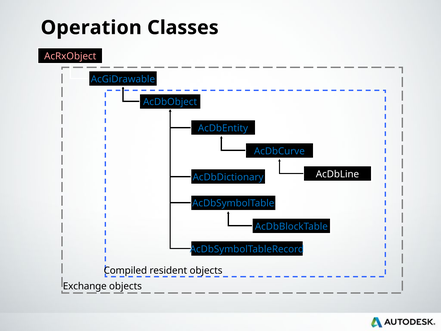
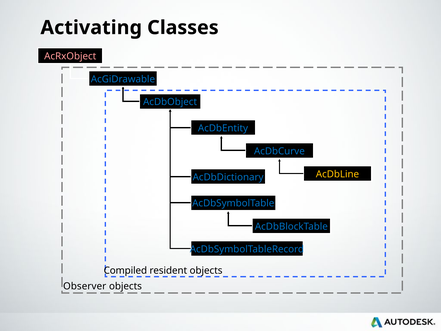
Operation: Operation -> Activating (91, 28)
AcDbLine colour: white -> yellow (337, 174)
Exchange: Exchange -> Observer (85, 286)
